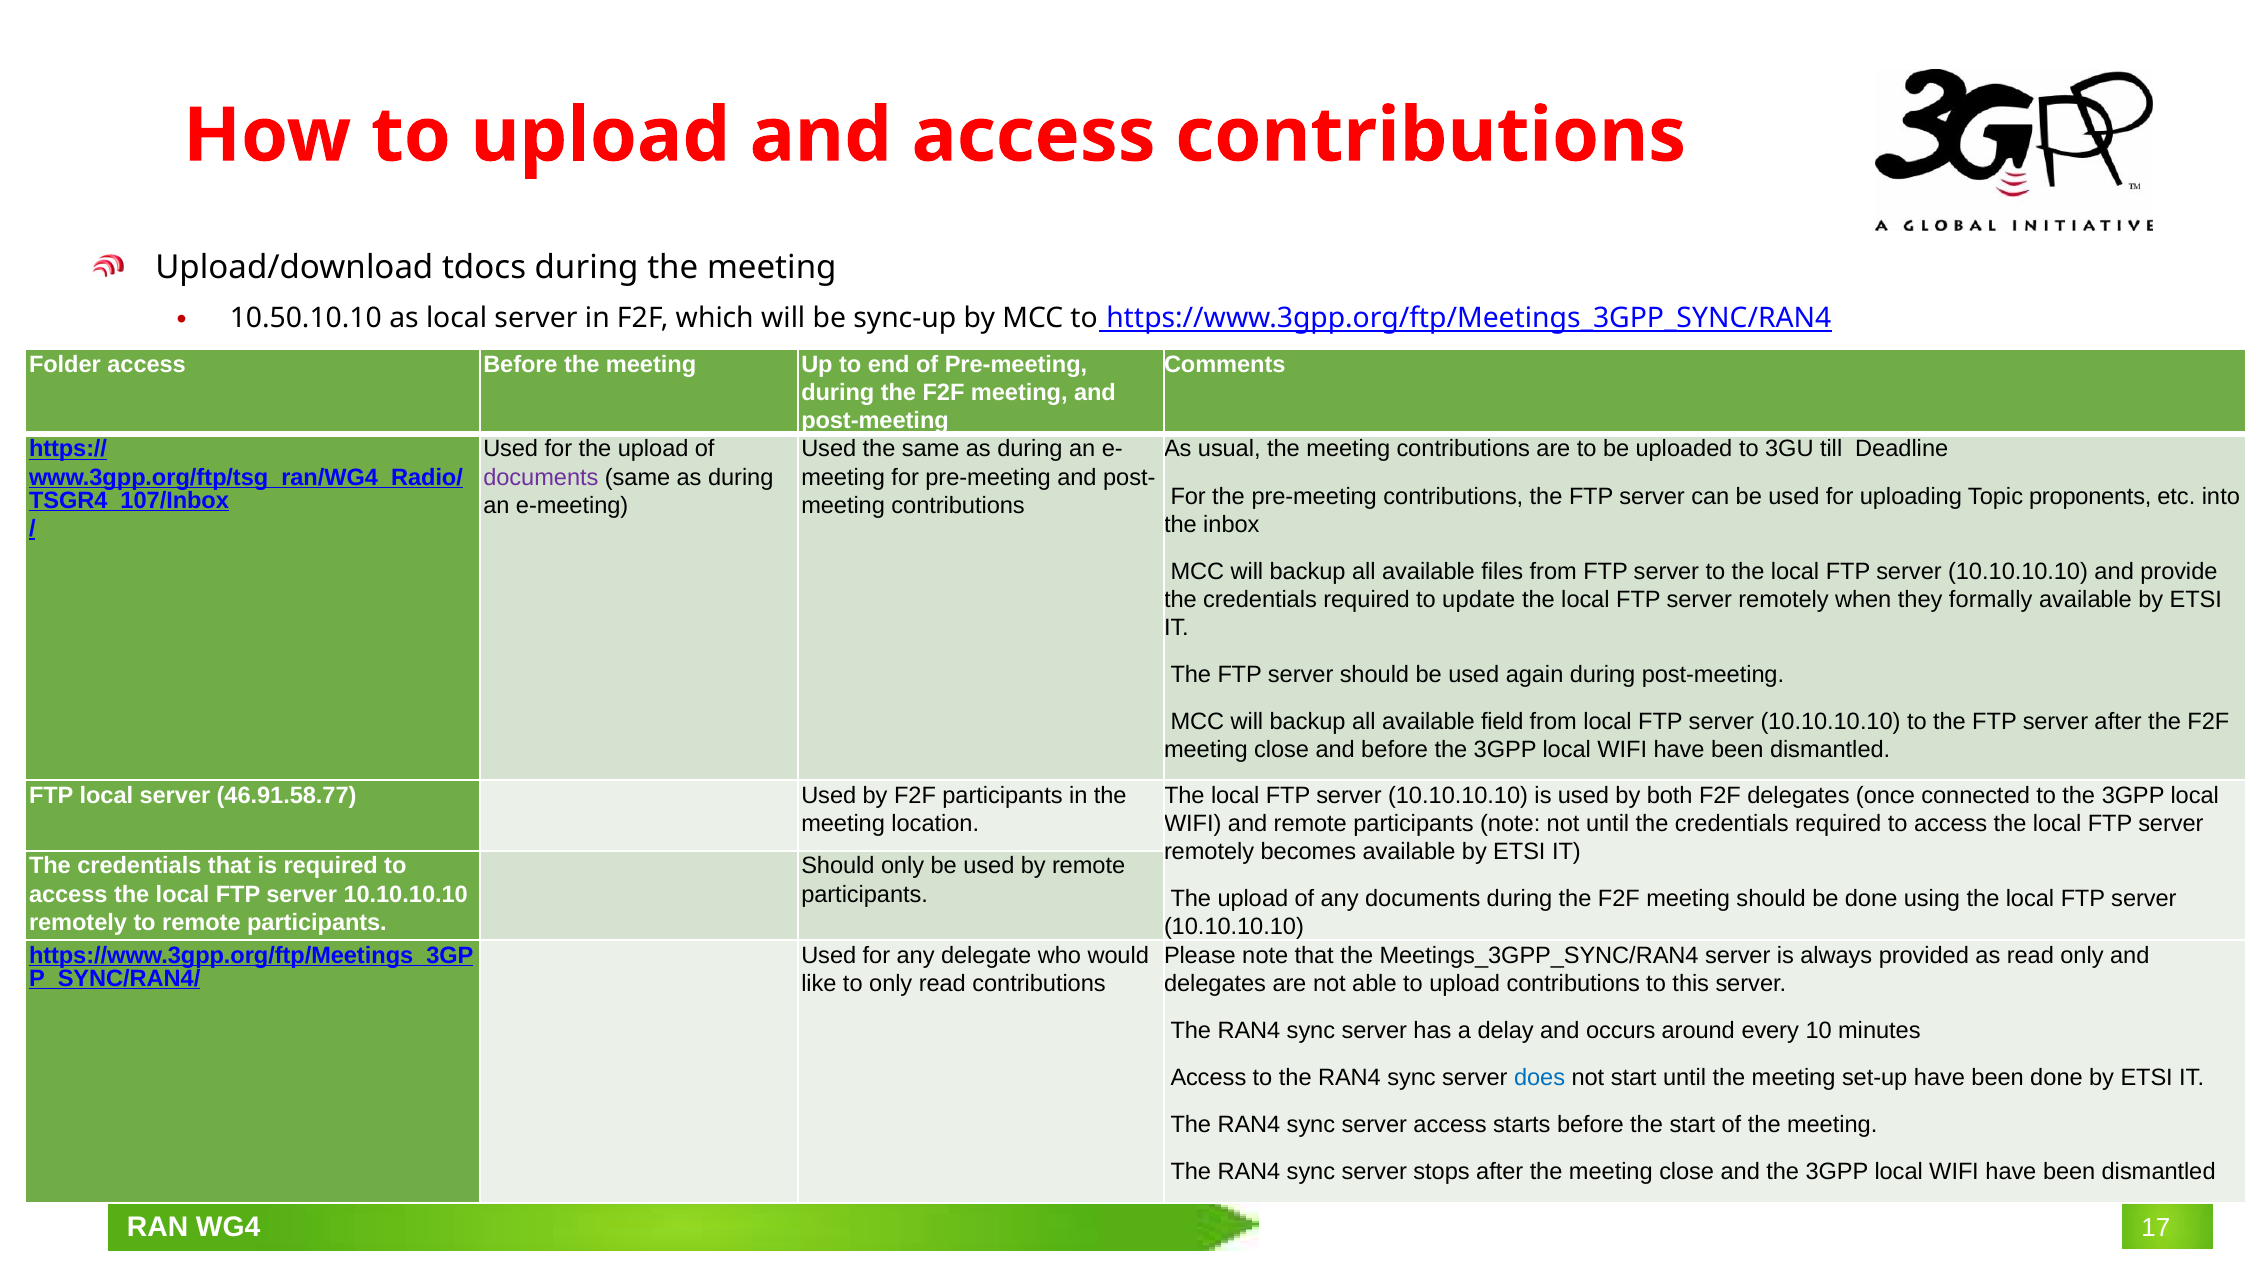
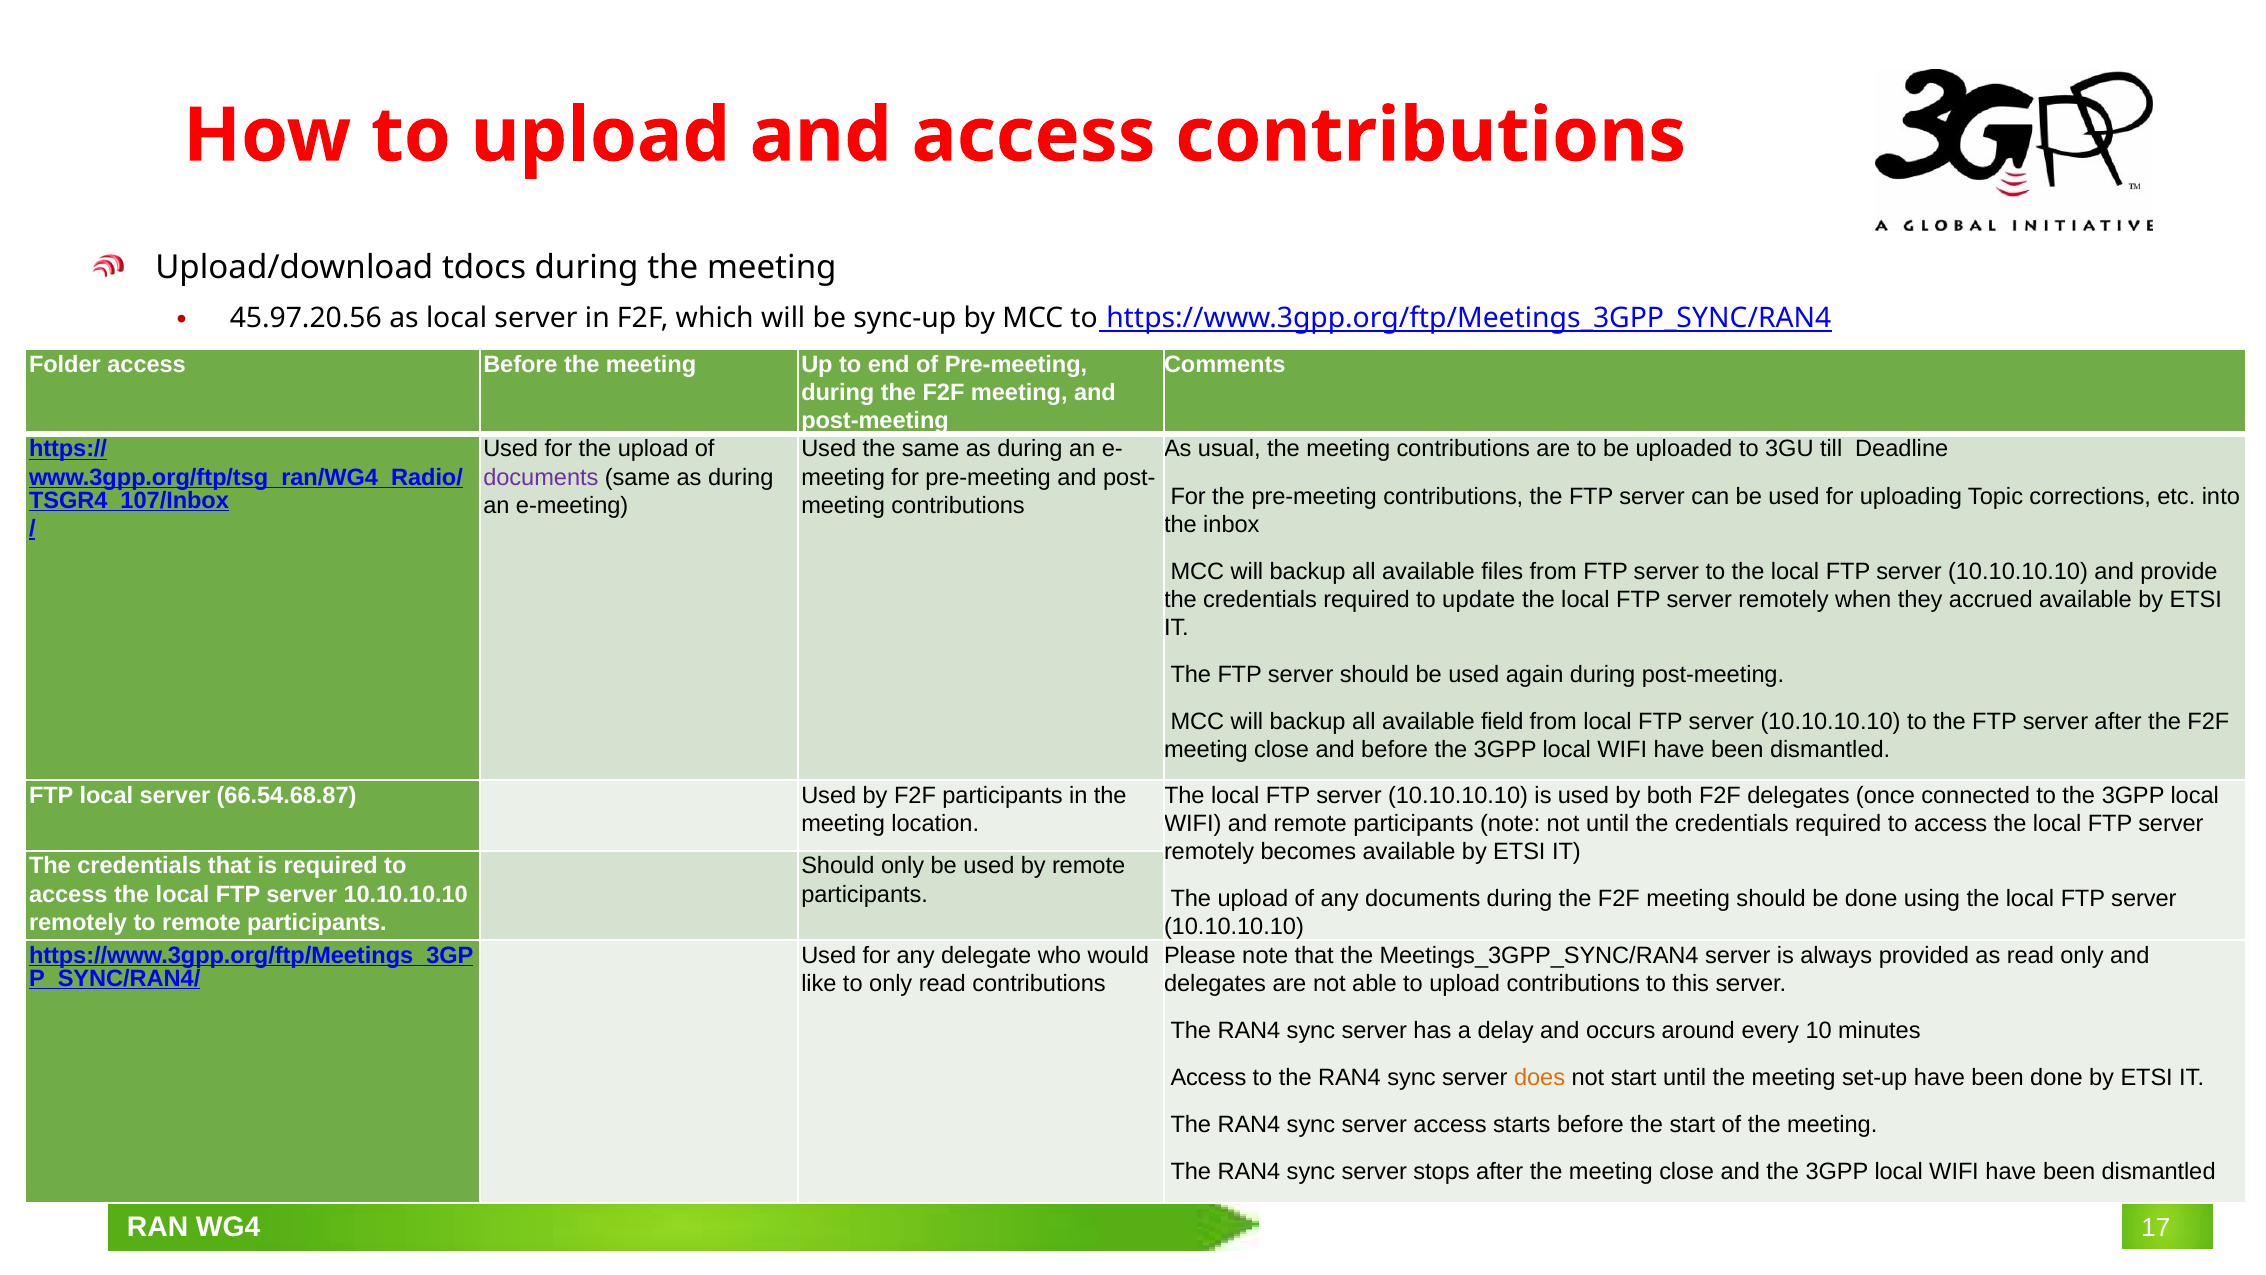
10.50.10.10: 10.50.10.10 -> 45.97.20.56 (306, 318)
proponents: proponents -> corrections (2090, 496)
formally: formally -> accrued (1991, 599)
46.91.58.77: 46.91.58.77 -> 66.54.68.87 (287, 795)
does colour: blue -> orange (1540, 1077)
